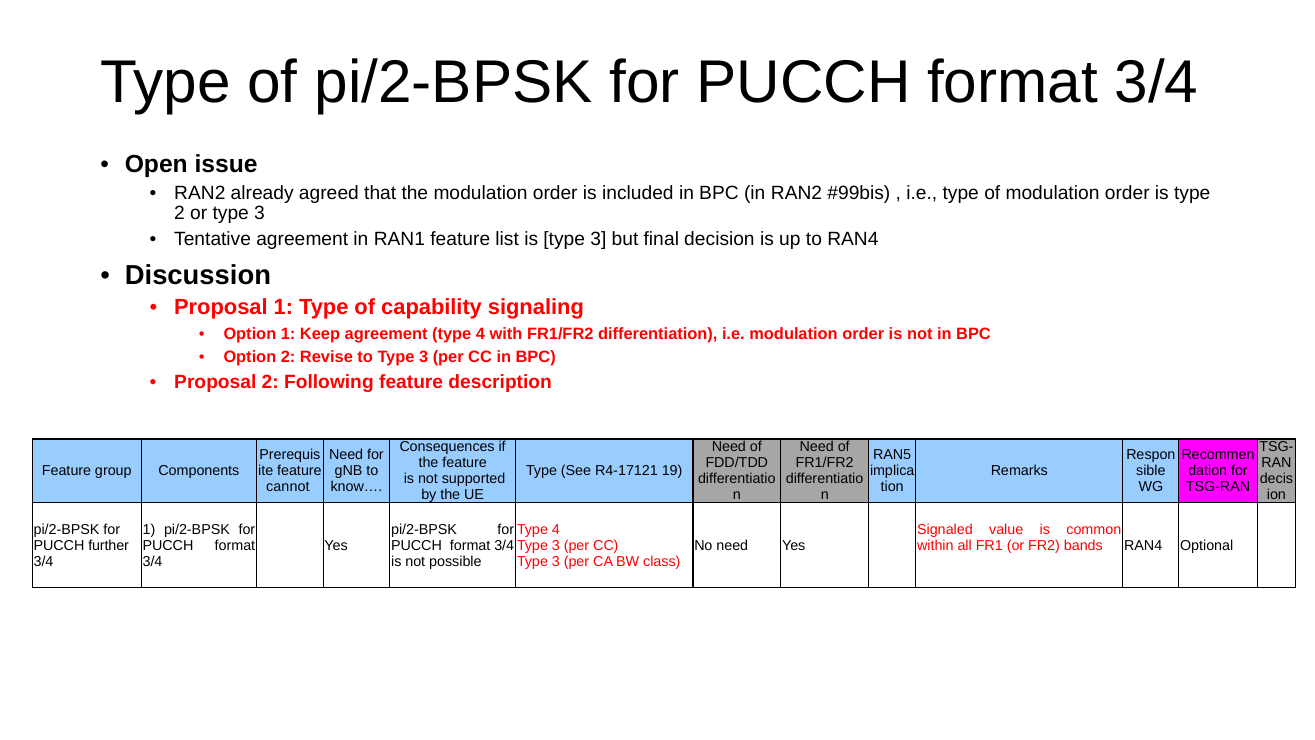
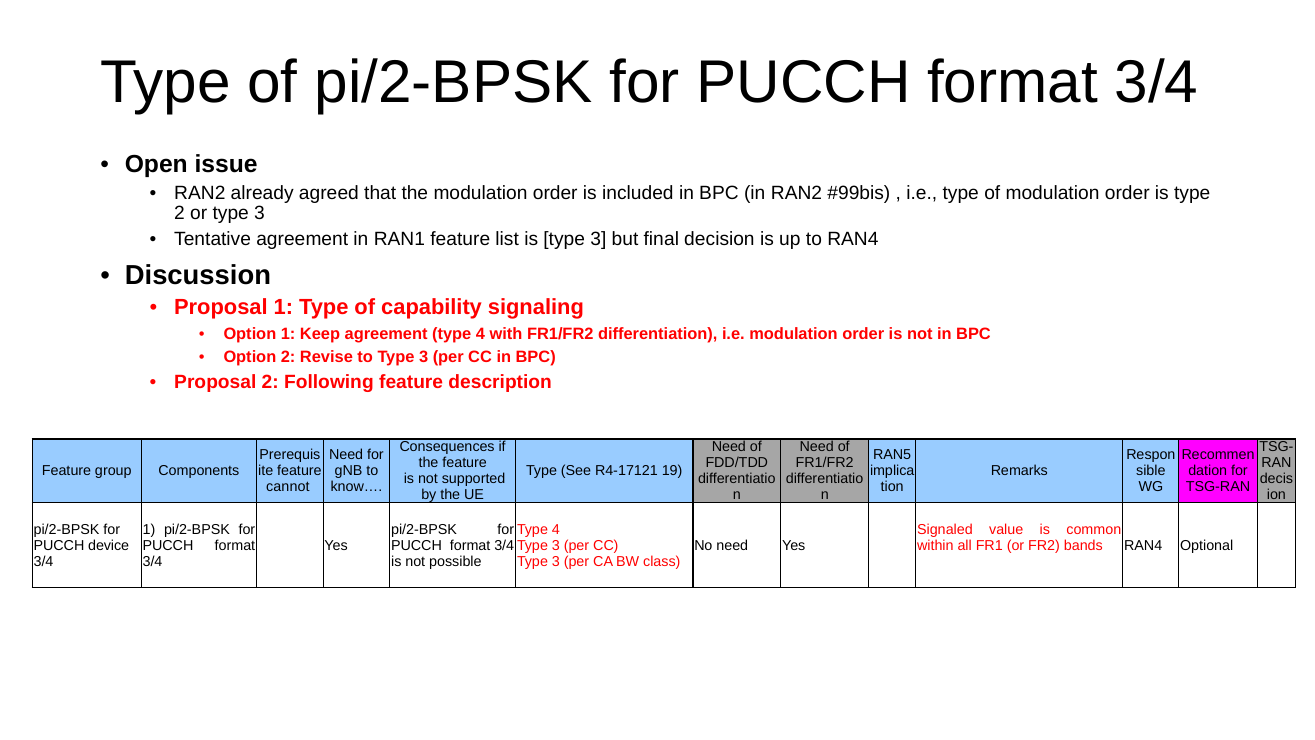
further: further -> device (109, 545)
